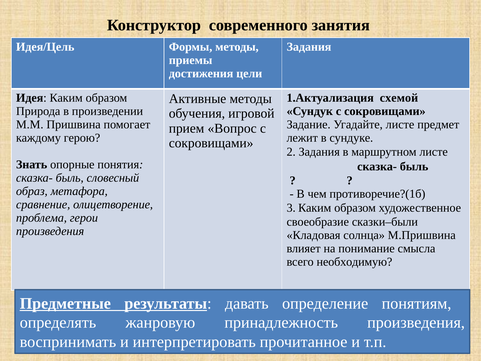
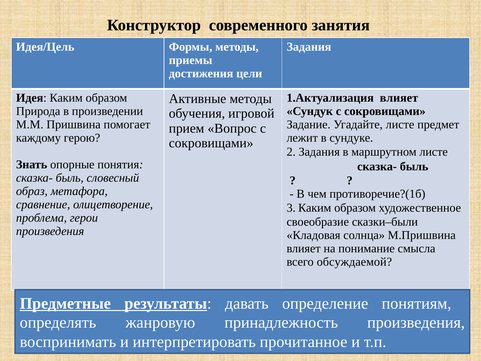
1.Актуализация схемой: схемой -> влияет (399, 98)
необходимую: необходимую -> обсуждаемой (354, 262)
